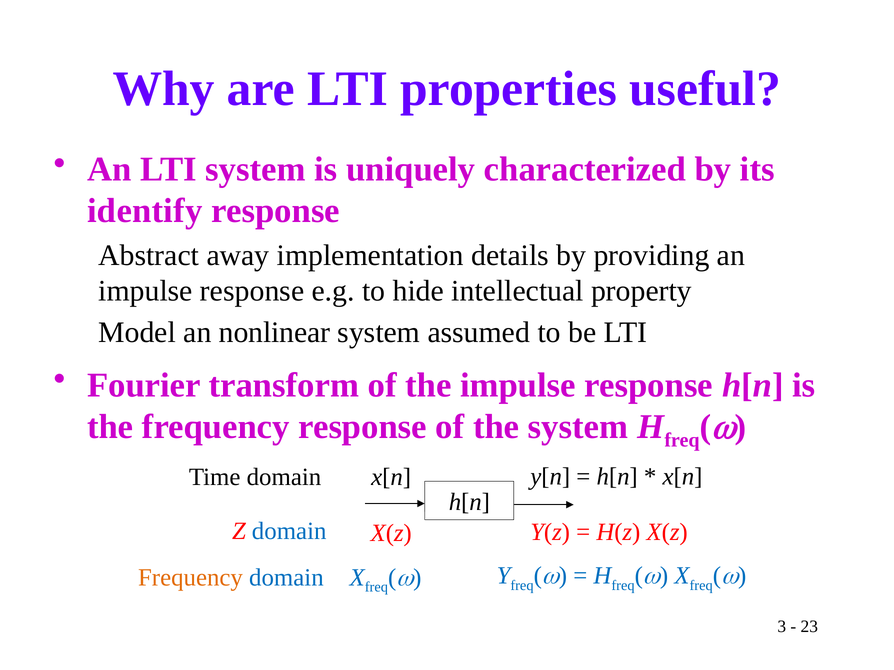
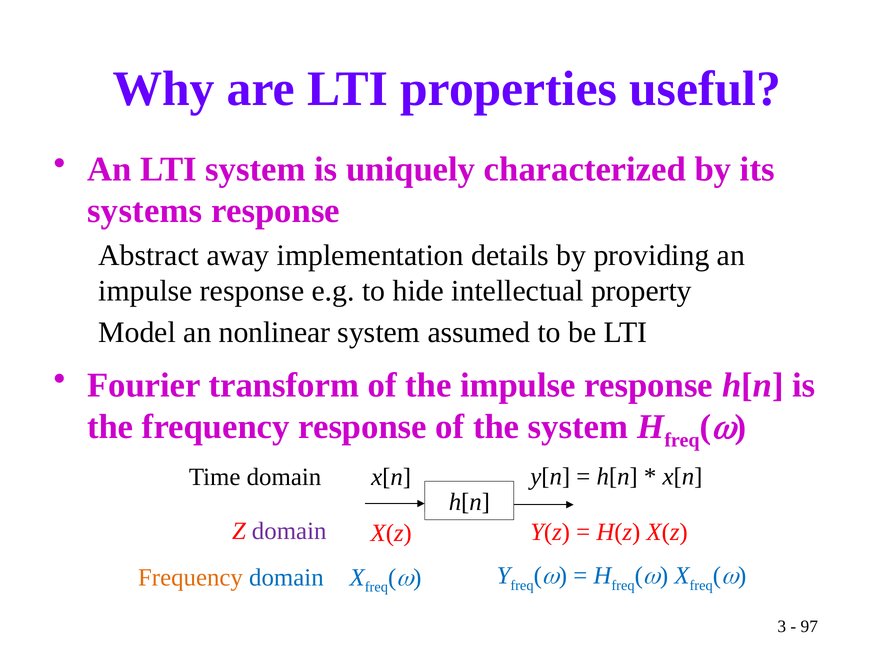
identify: identify -> systems (145, 211)
domain colour: blue -> purple (289, 531)
23: 23 -> 97 (809, 627)
